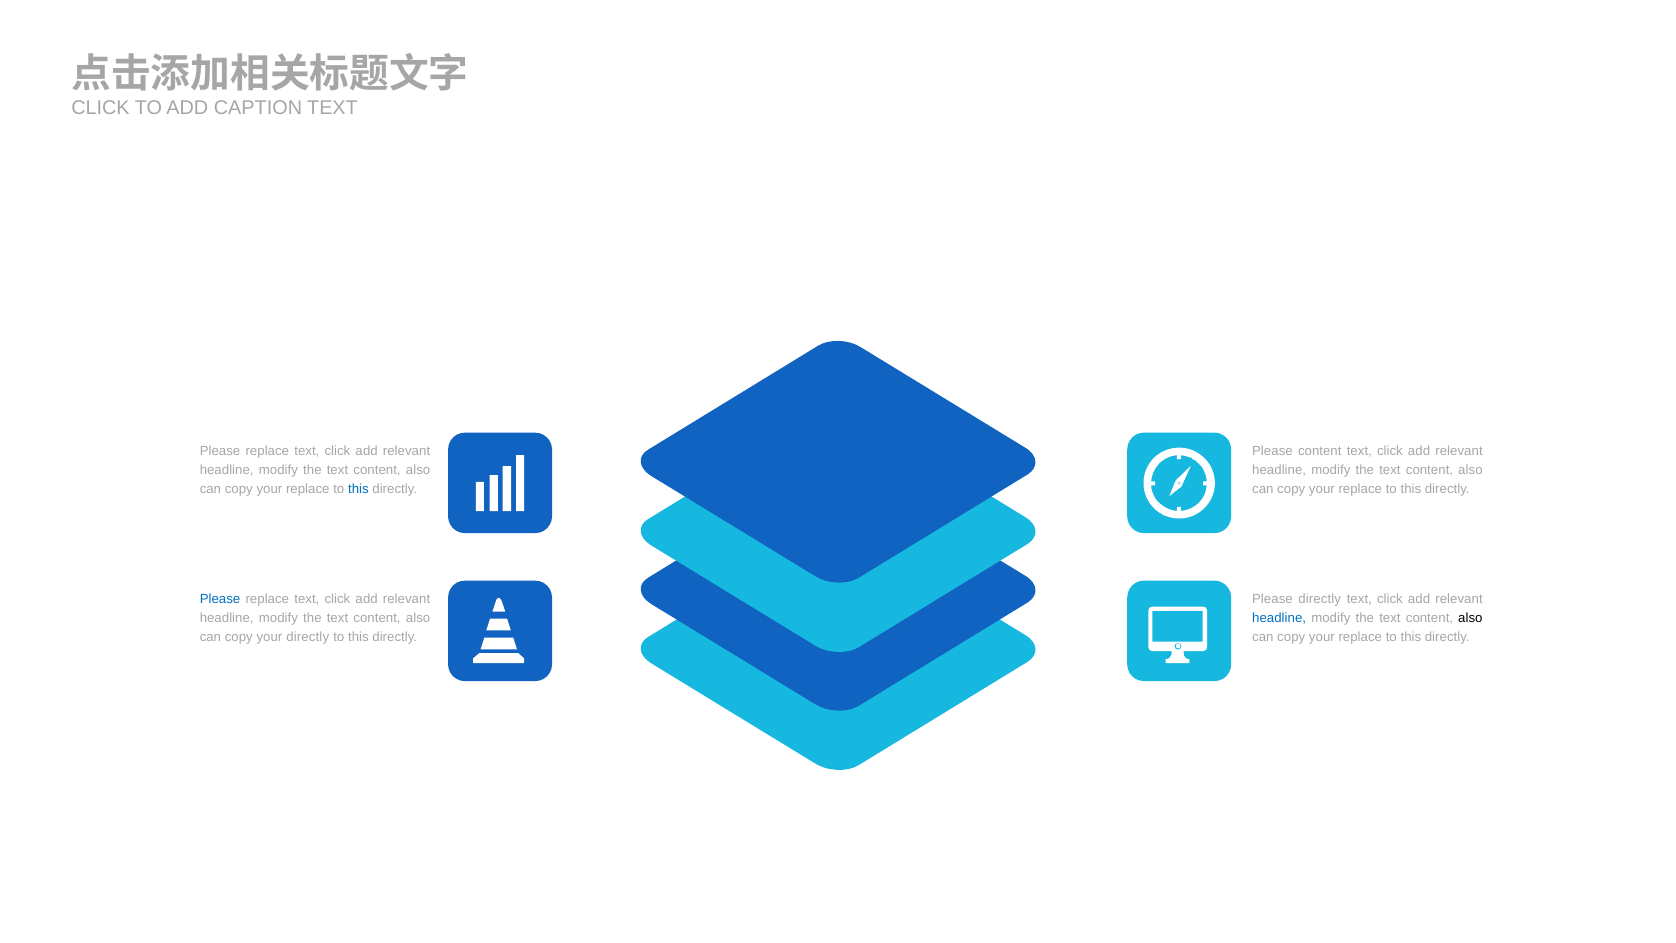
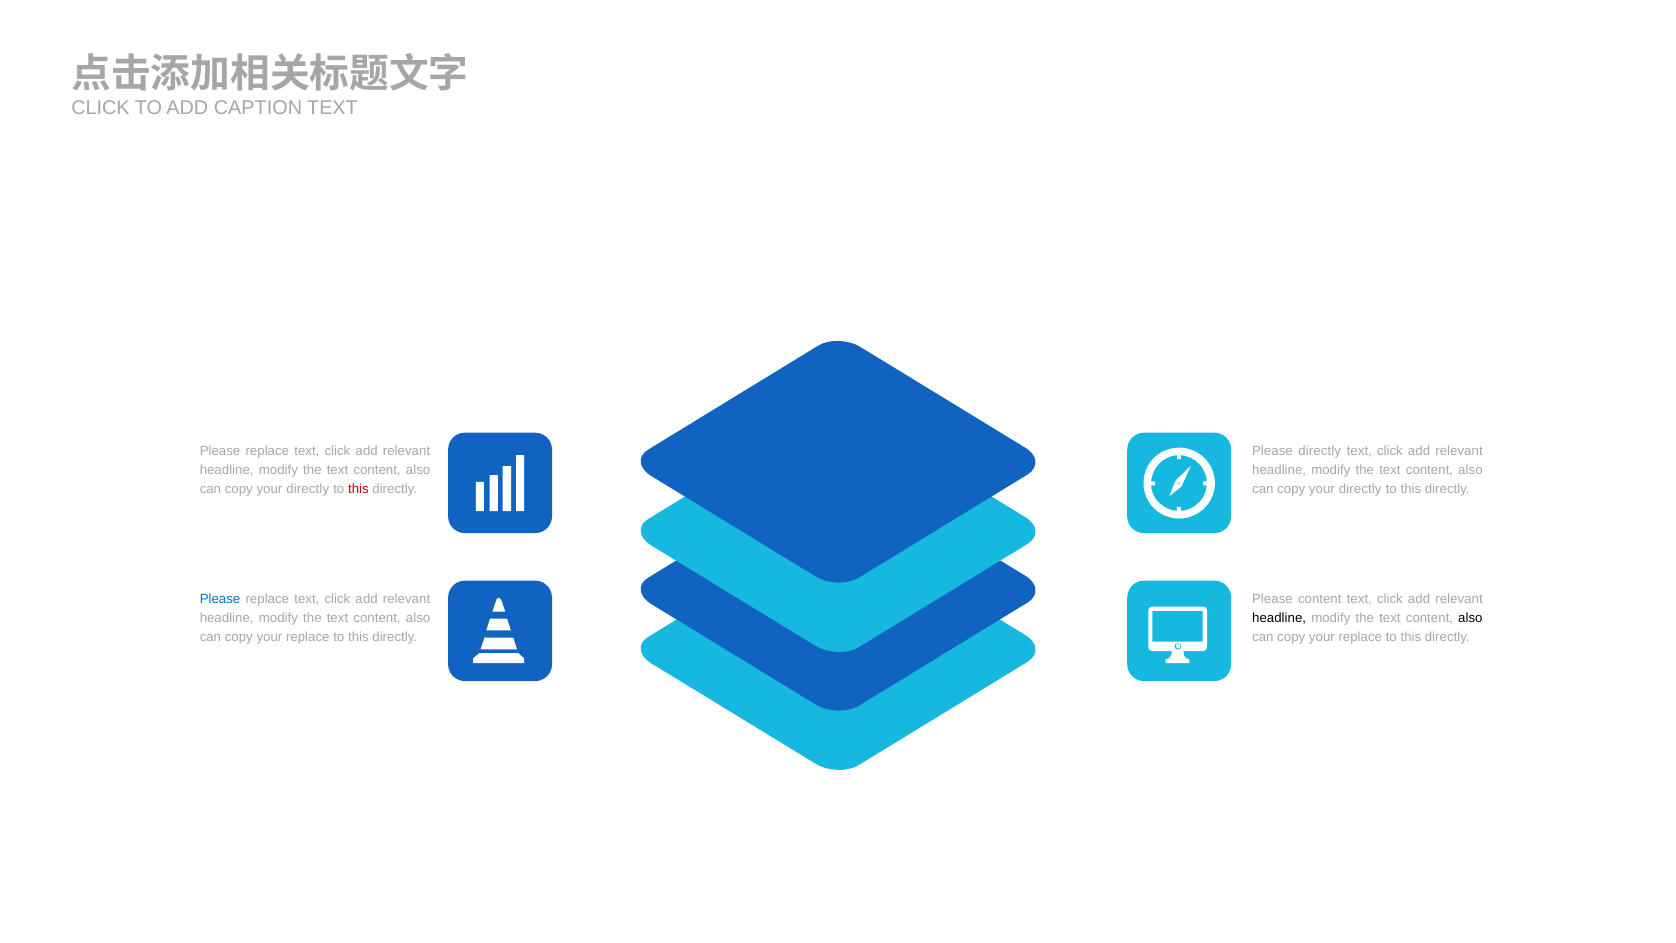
Please content: content -> directly (1320, 451)
replace: replace -> directly (308, 489)
this colour: blue -> red (358, 489)
replace: replace -> directly (1360, 489)
Please directly: directly -> content (1320, 599)
headline colour: blue -> black (1279, 618)
directly: directly -> replace (308, 637)
